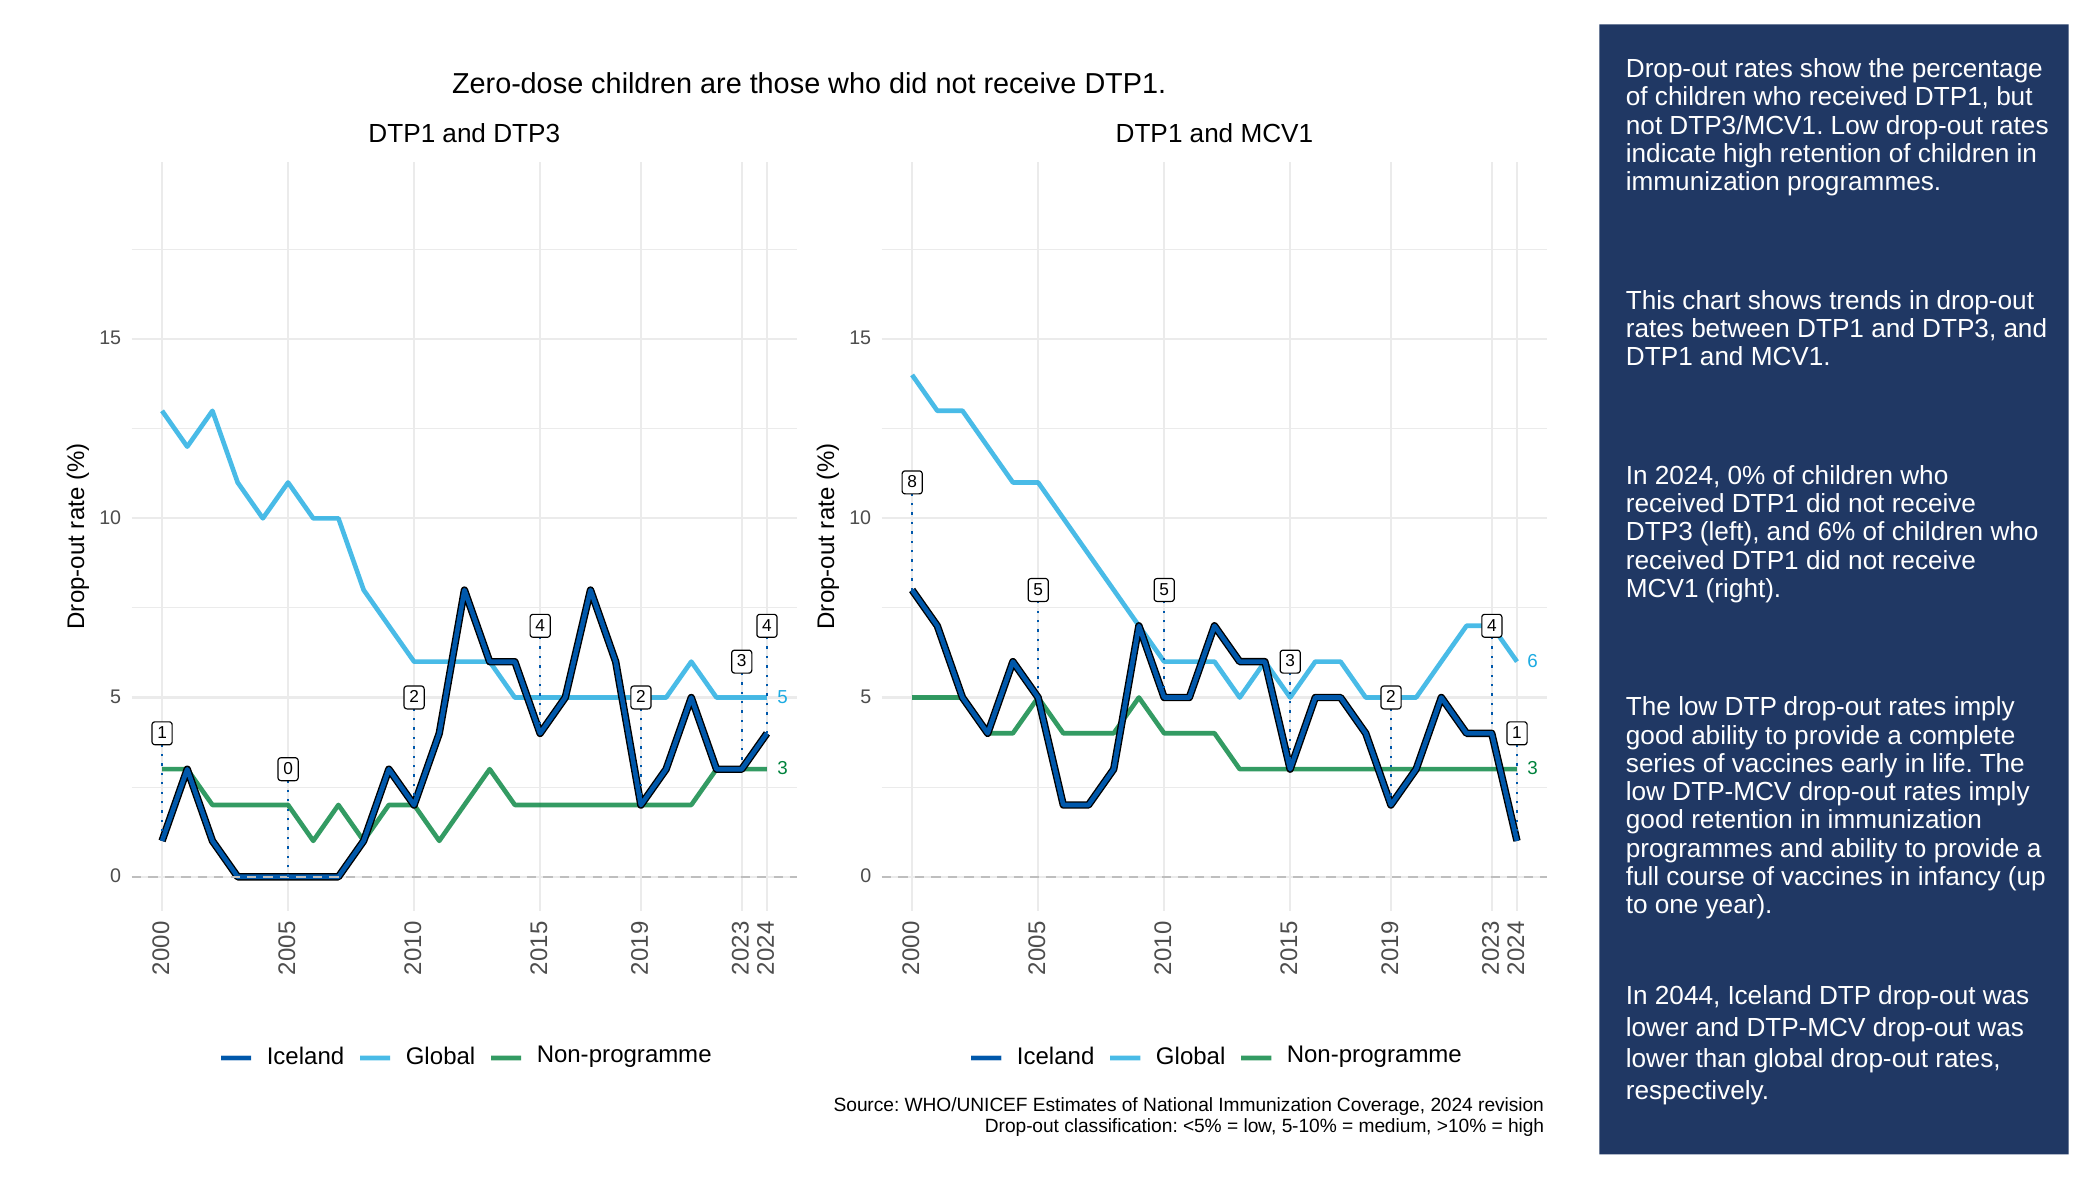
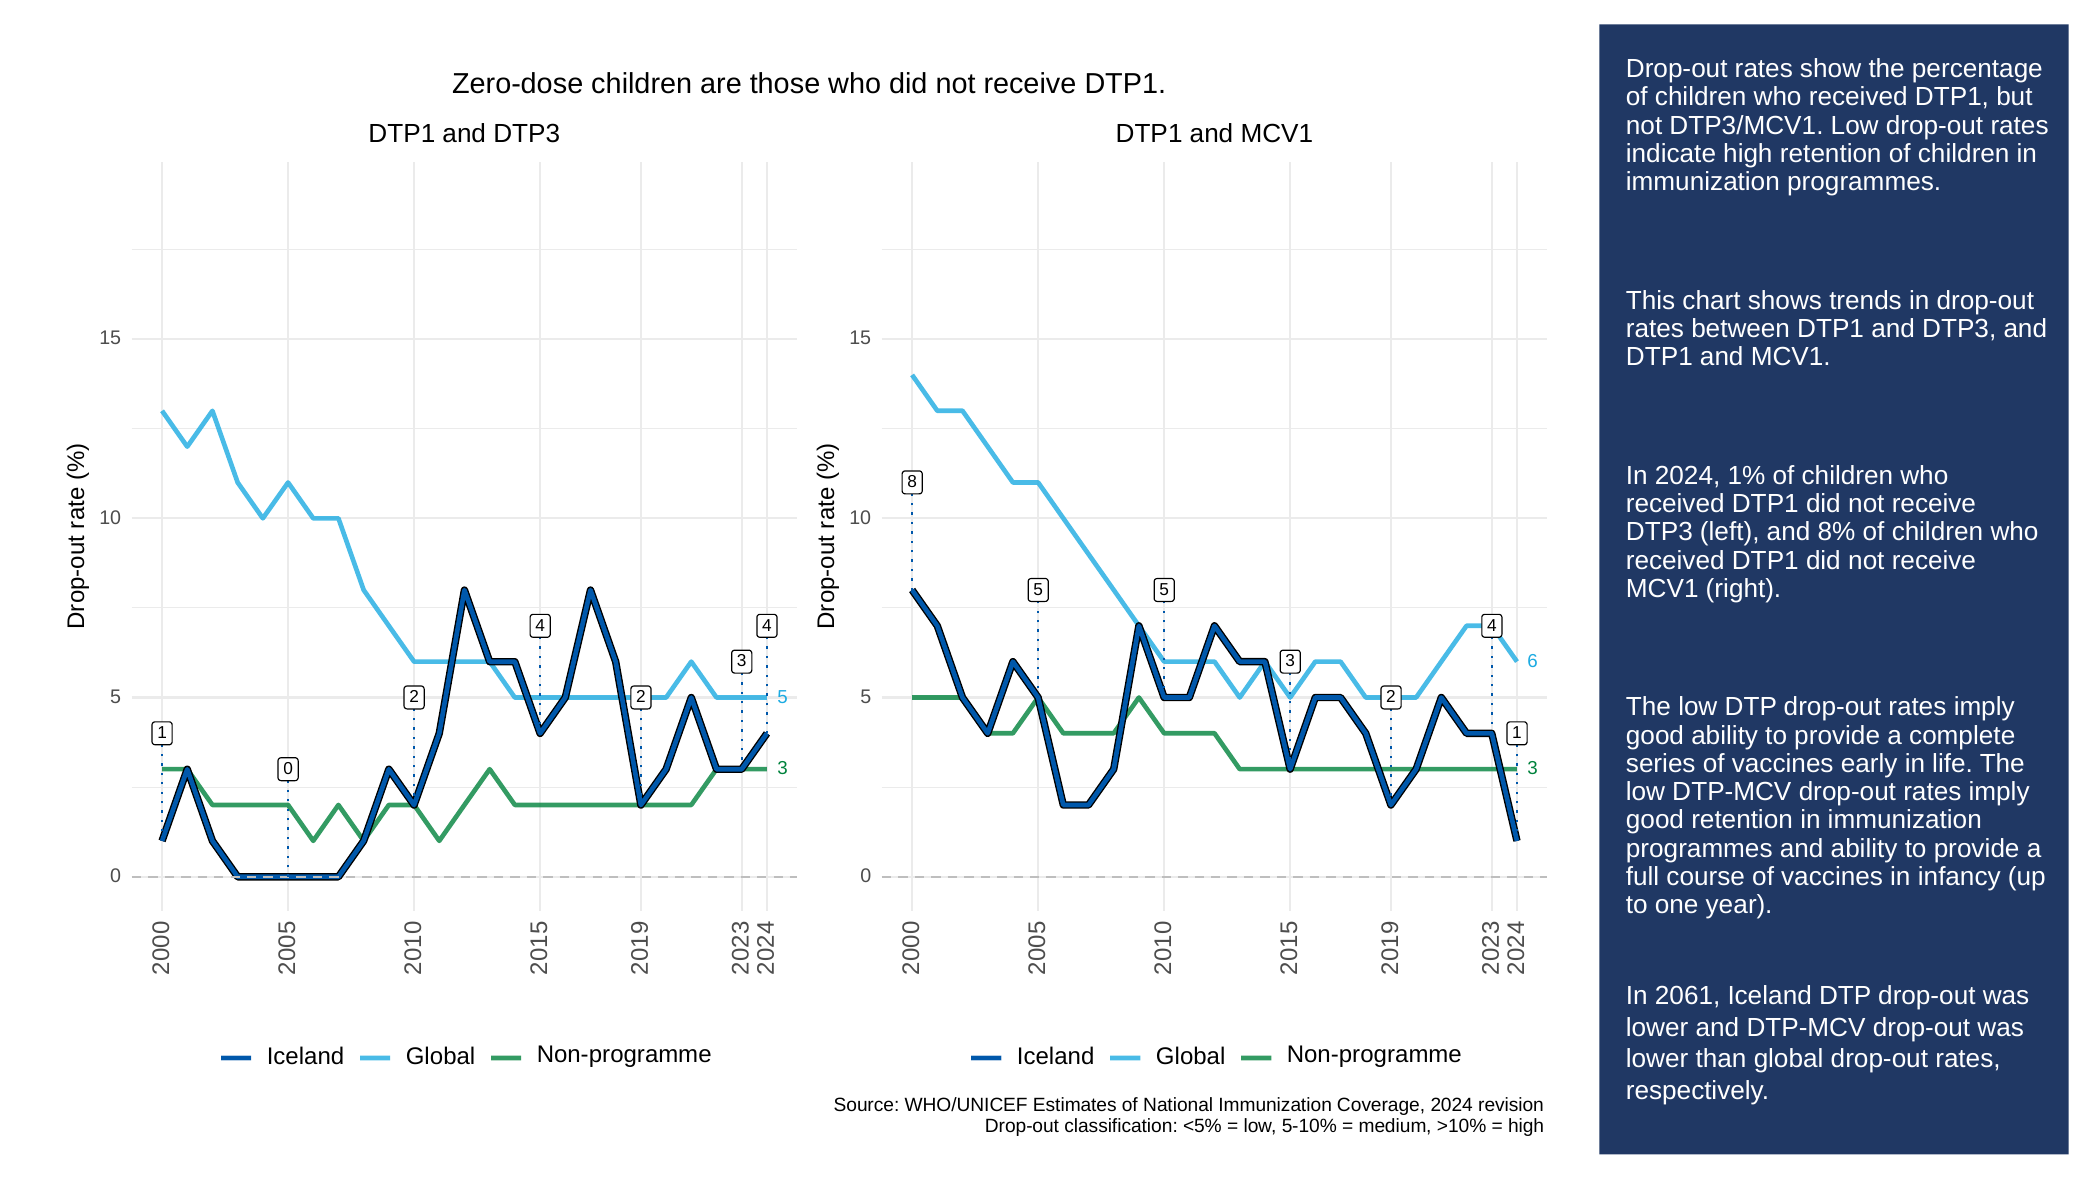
0%: 0% -> 1% (1746, 475)
6%: 6% -> 8% (1837, 532)
2044: 2044 -> 2061 (1688, 996)
